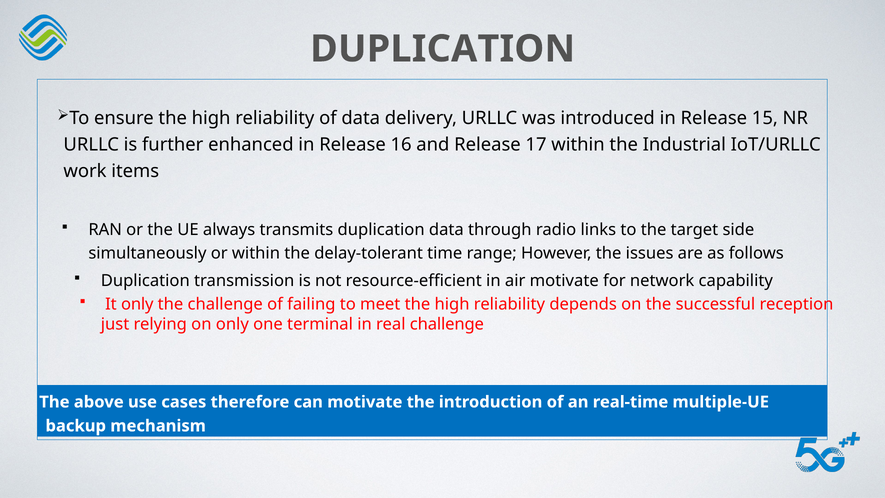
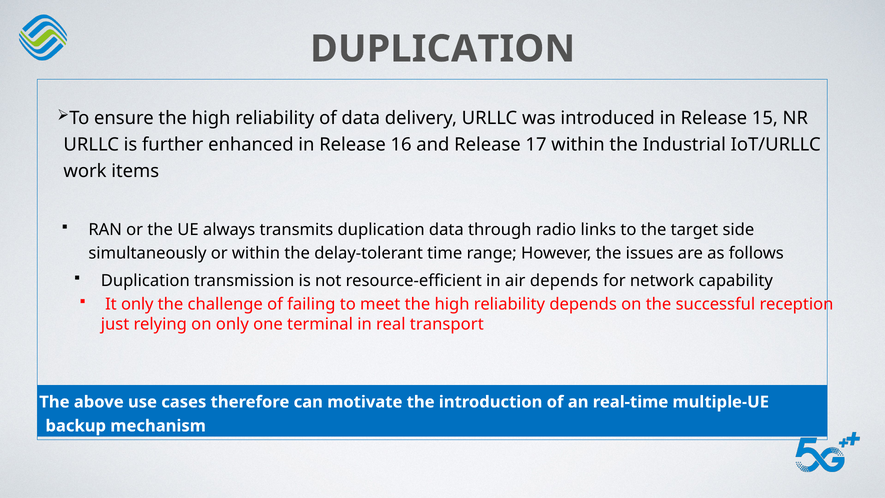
air motivate: motivate -> depends (564, 281)
real challenge: challenge -> transport (447, 324)
